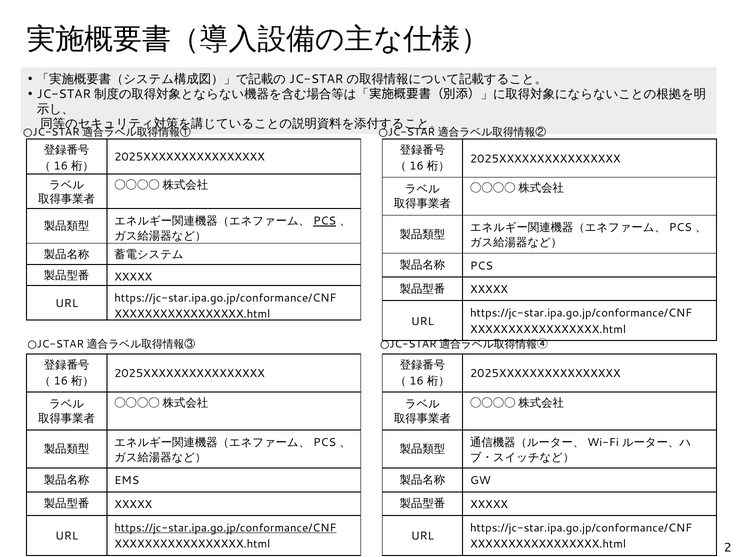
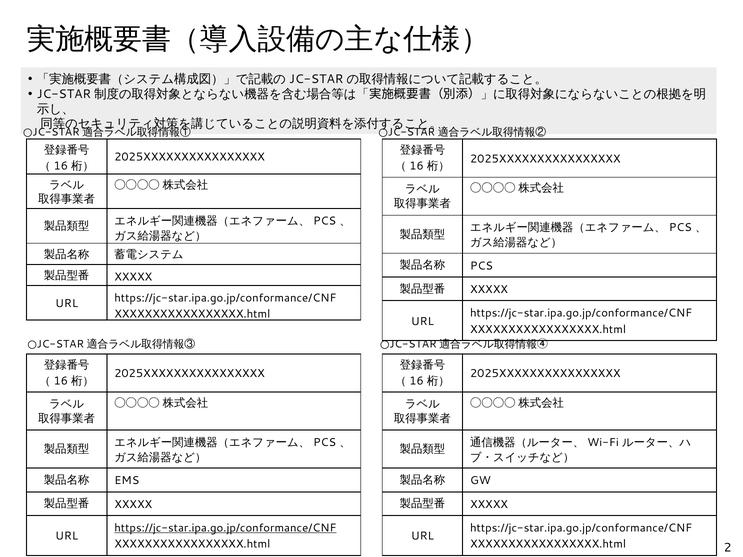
PCS underline: present -> none (325, 221)
